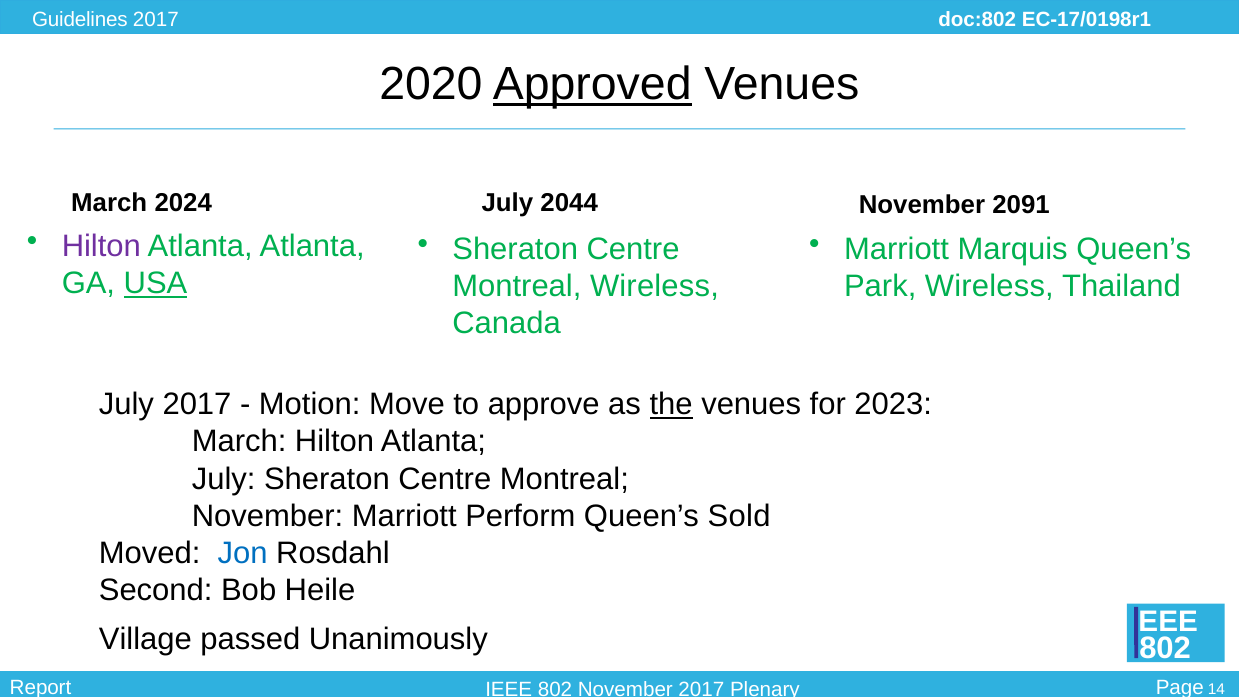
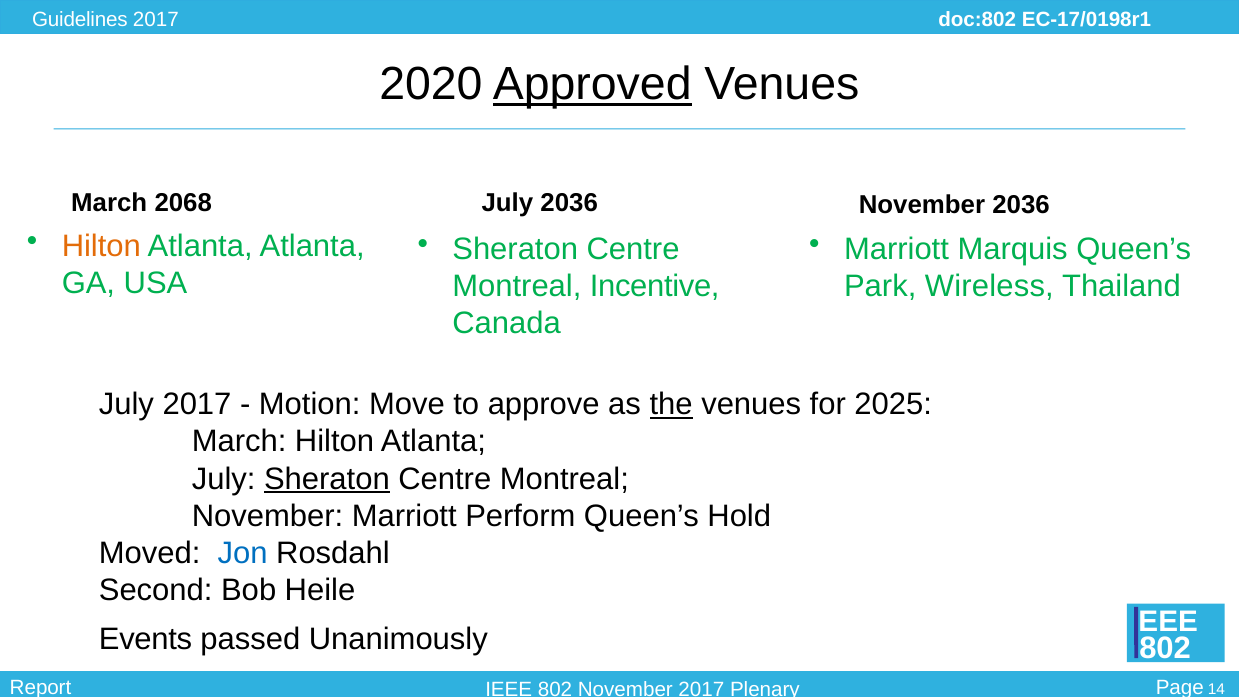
2024: 2024 -> 2068 (183, 203)
July 2044: 2044 -> 2036 (569, 203)
November 2091: 2091 -> 2036 (1021, 205)
Hilton colour: purple -> orange (101, 246)
USA underline: present -> none (155, 284)
Montreal Wireless: Wireless -> Incentive (655, 286)
2023: 2023 -> 2025 (893, 404)
Sheraton underline: none -> present (327, 479)
Sold: Sold -> Hold (739, 516)
Village: Village -> Events (146, 639)
